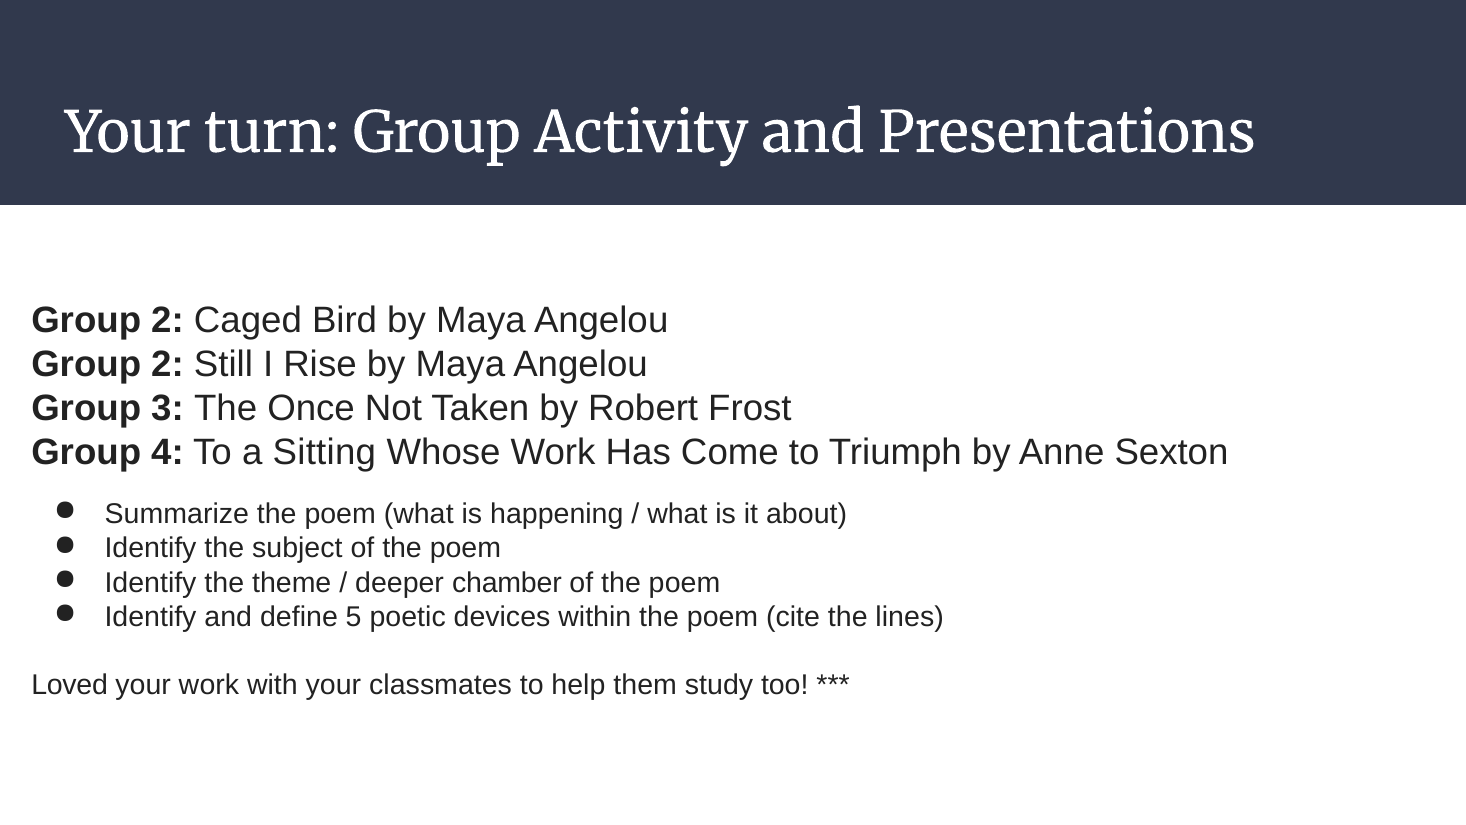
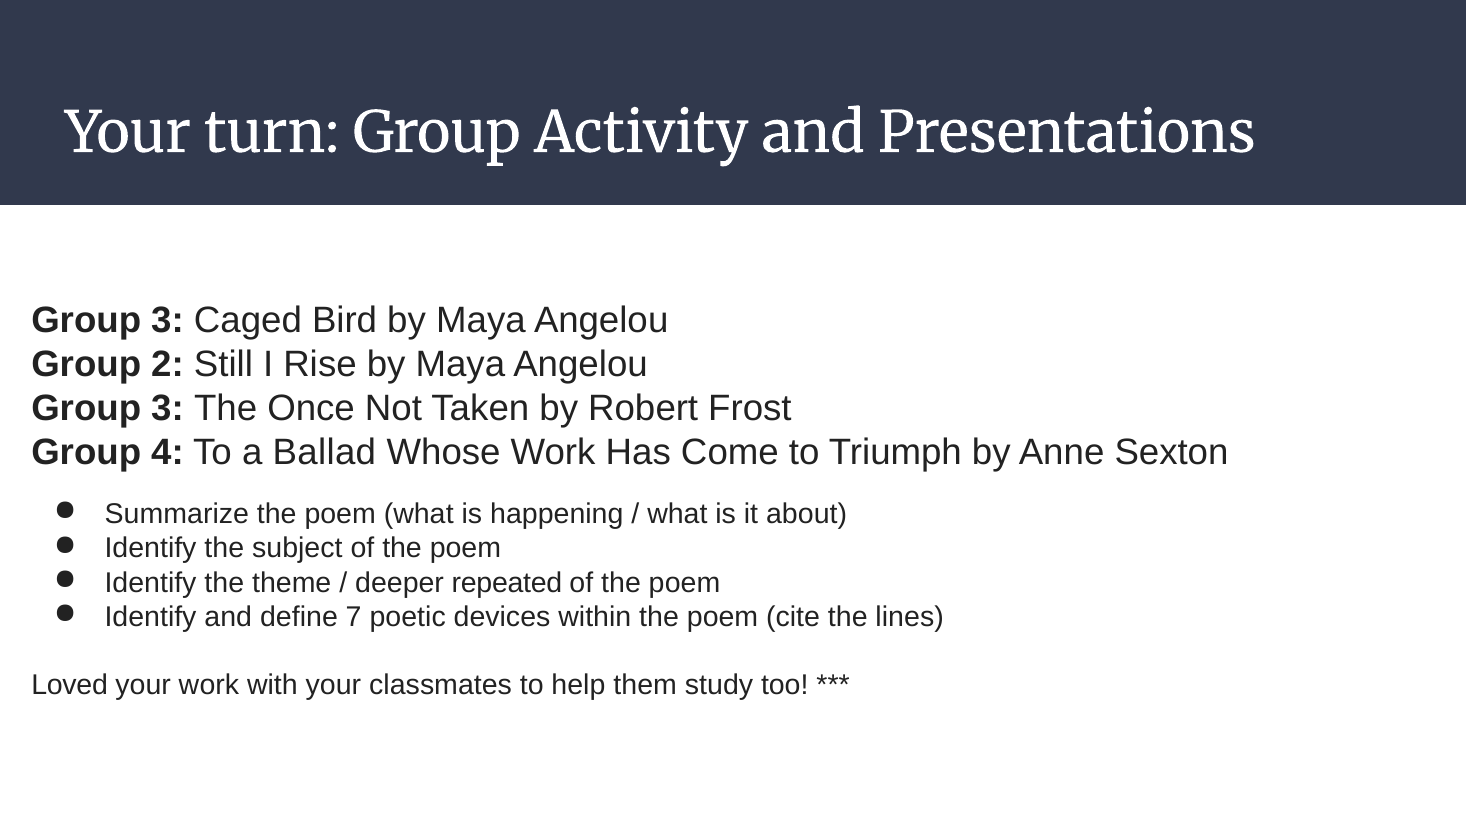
2: 2 -> 3 (168, 320)
Sitting: Sitting -> Ballad (324, 452)
chamber: chamber -> repeated (507, 582)
5: 5 -> 7 (354, 617)
